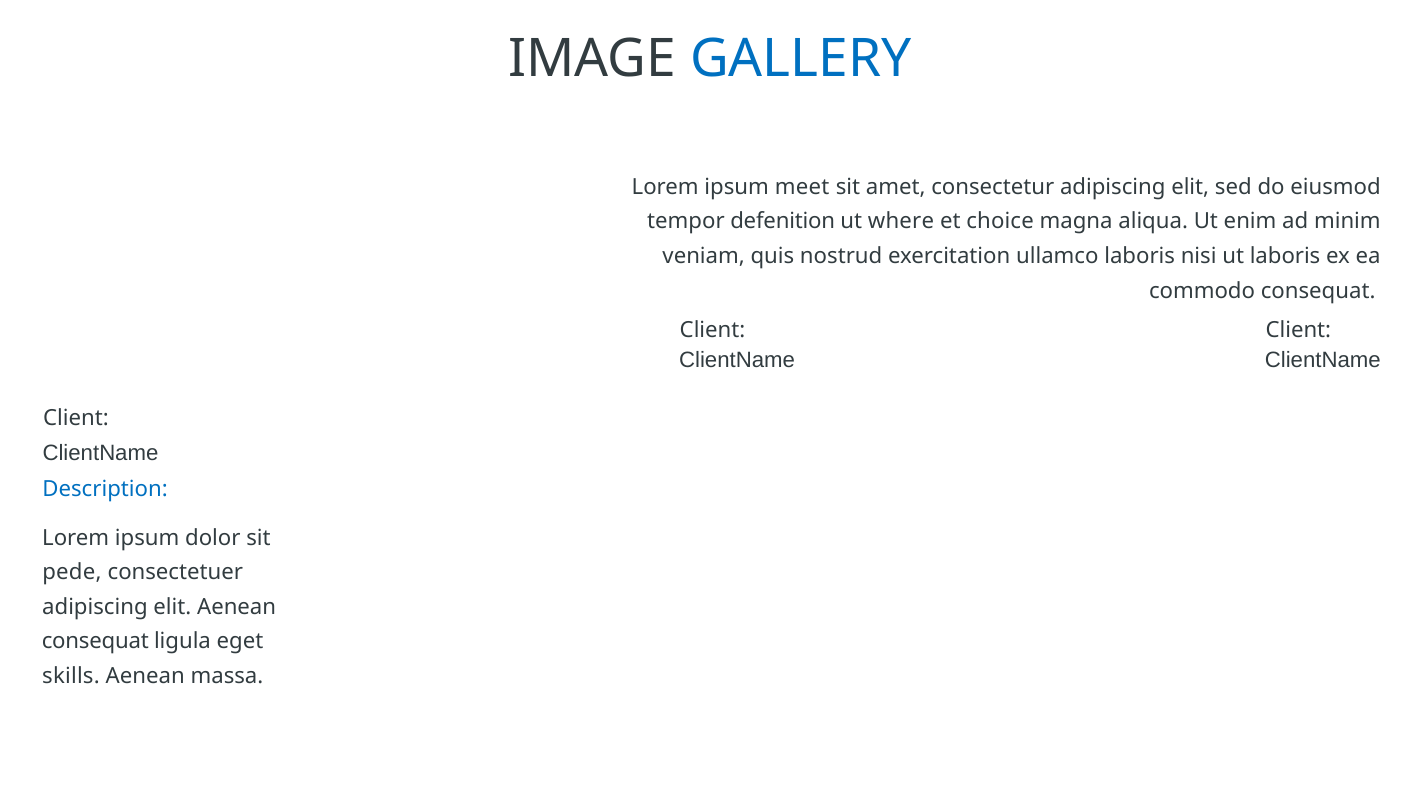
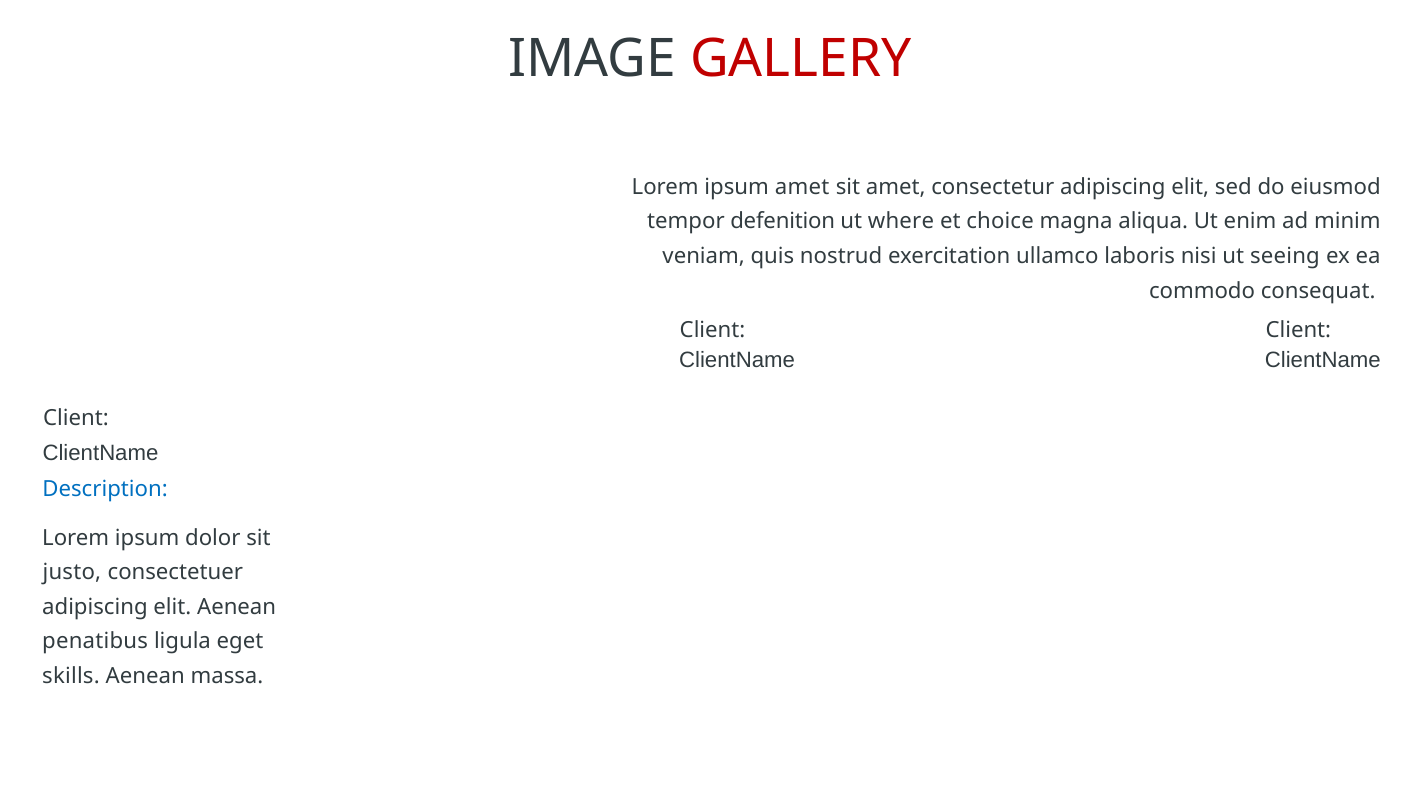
GALLERY colour: blue -> red (801, 59)
ipsum meet: meet -> amet (802, 187)
ut laboris: laboris -> seeing (1285, 256)
pede: pede -> justo (72, 573)
consequat: consequat -> penatibus (95, 642)
